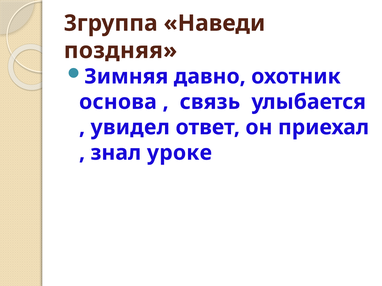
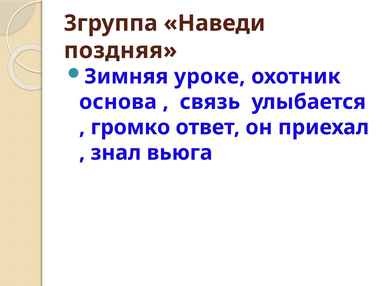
давно: давно -> уроке (210, 77)
увидел: увидел -> громко (130, 128)
уроке: уроке -> вьюга (180, 153)
